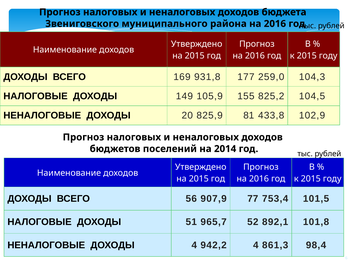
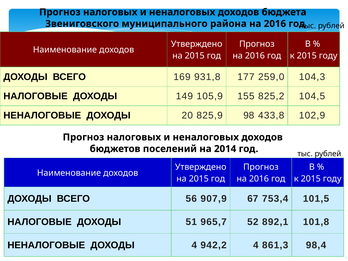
81: 81 -> 98 (249, 115)
77: 77 -> 67 (253, 199)
